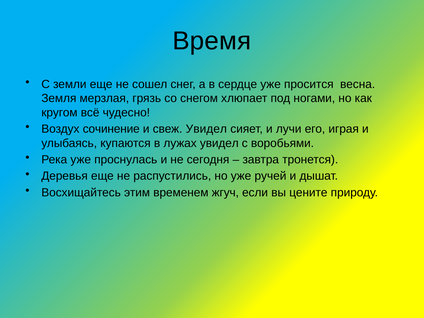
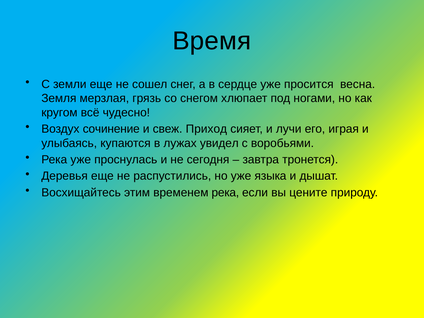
свеж Увидел: Увидел -> Приход (206, 129)
ручей: ручей -> языка (270, 176)
временем жгуч: жгуч -> река (225, 193)
